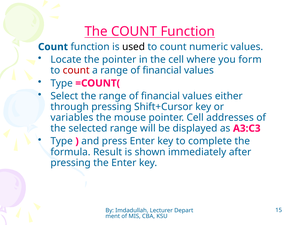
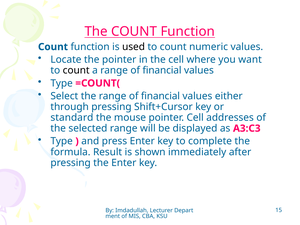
form: form -> want (250, 60)
count colour: red -> black (76, 70)
variables: variables -> standard (72, 118)
